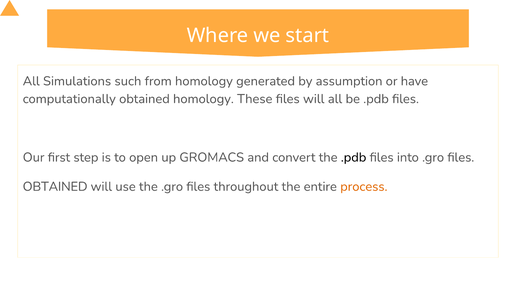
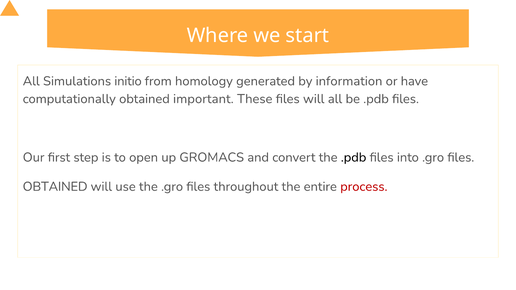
such: such -> initio (128, 81)
assumption: assumption -> information (349, 81)
obtained homology: homology -> important (203, 99)
process colour: orange -> red (364, 187)
